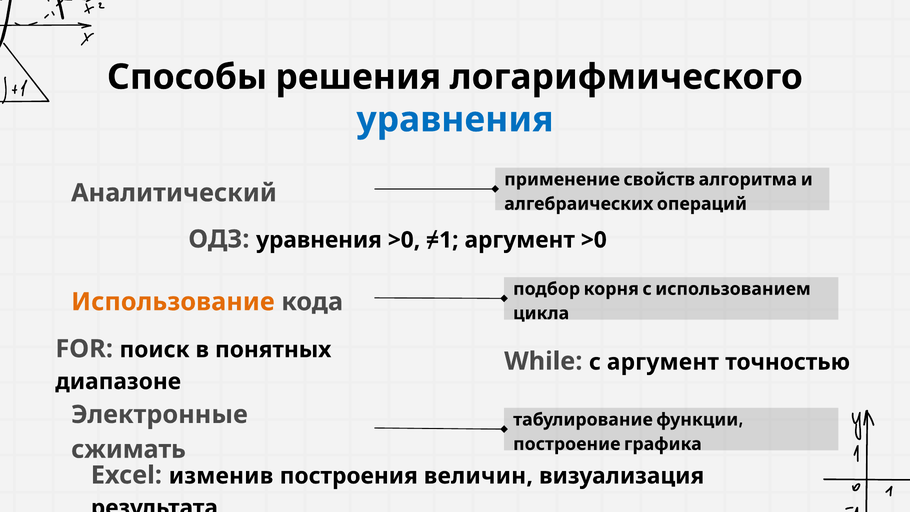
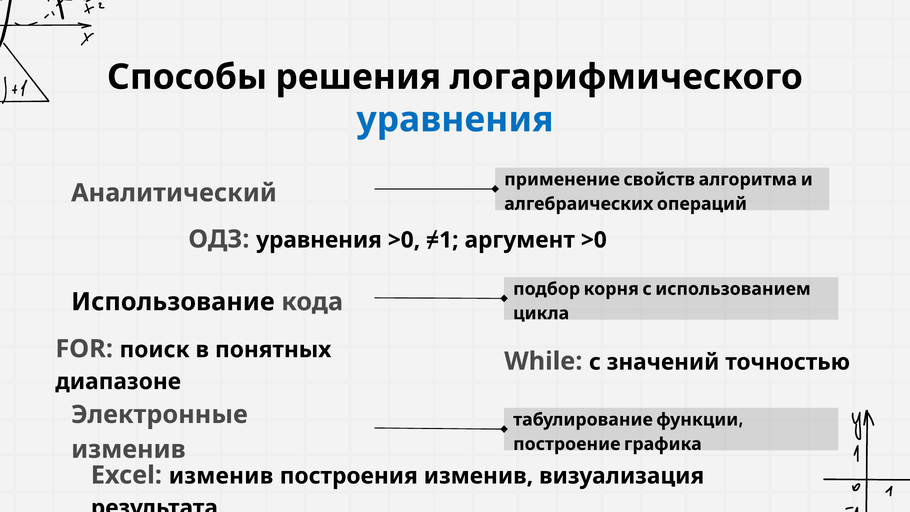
Использование colour: orange -> black (173, 302)
с аргумент: аргумент -> значений (663, 362)
сжимать: сжимать -> изменив (128, 449)
построения величин: величин -> изменив (478, 476)
